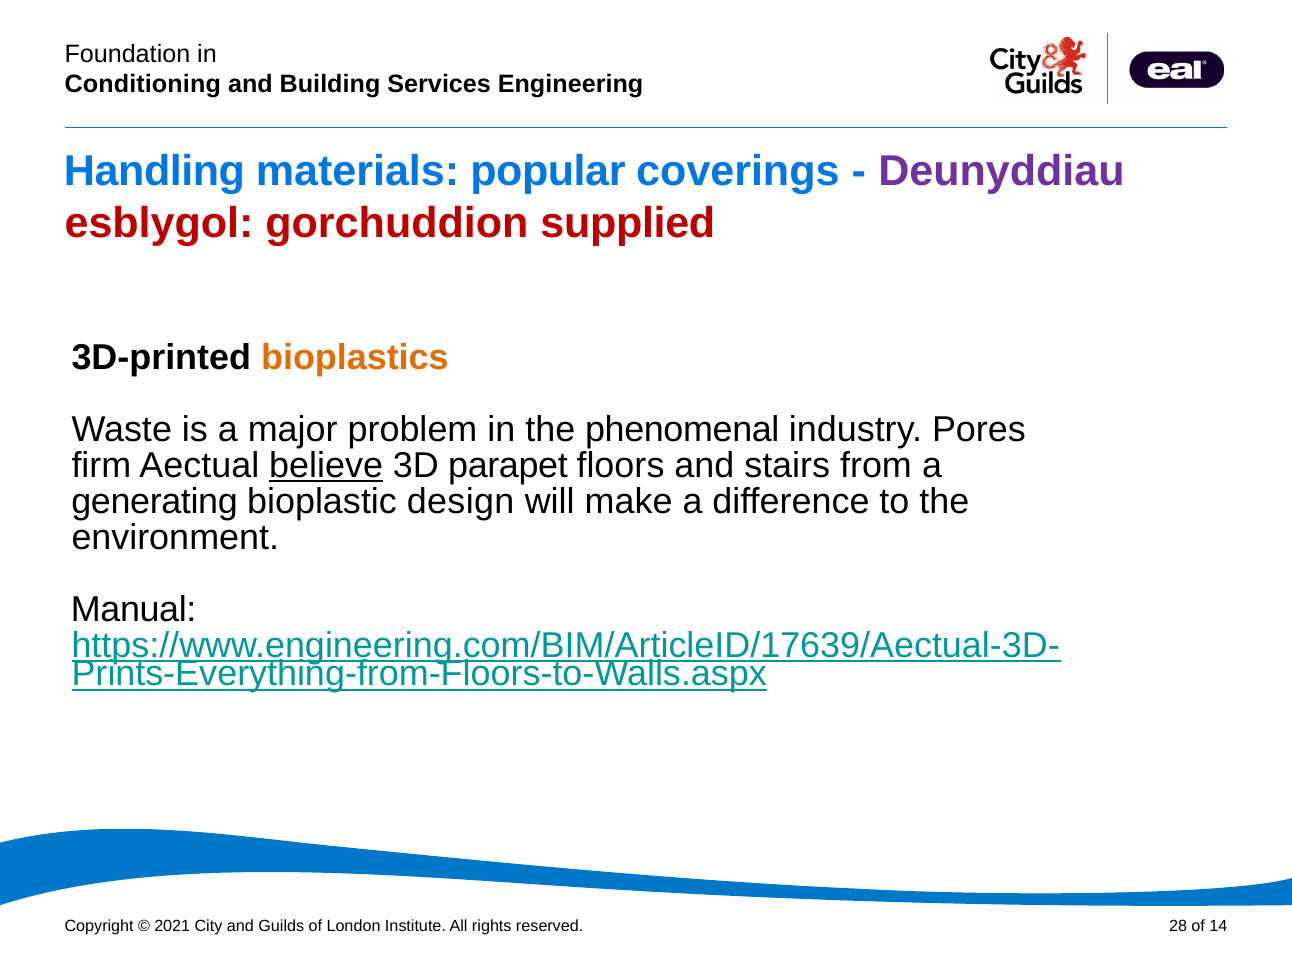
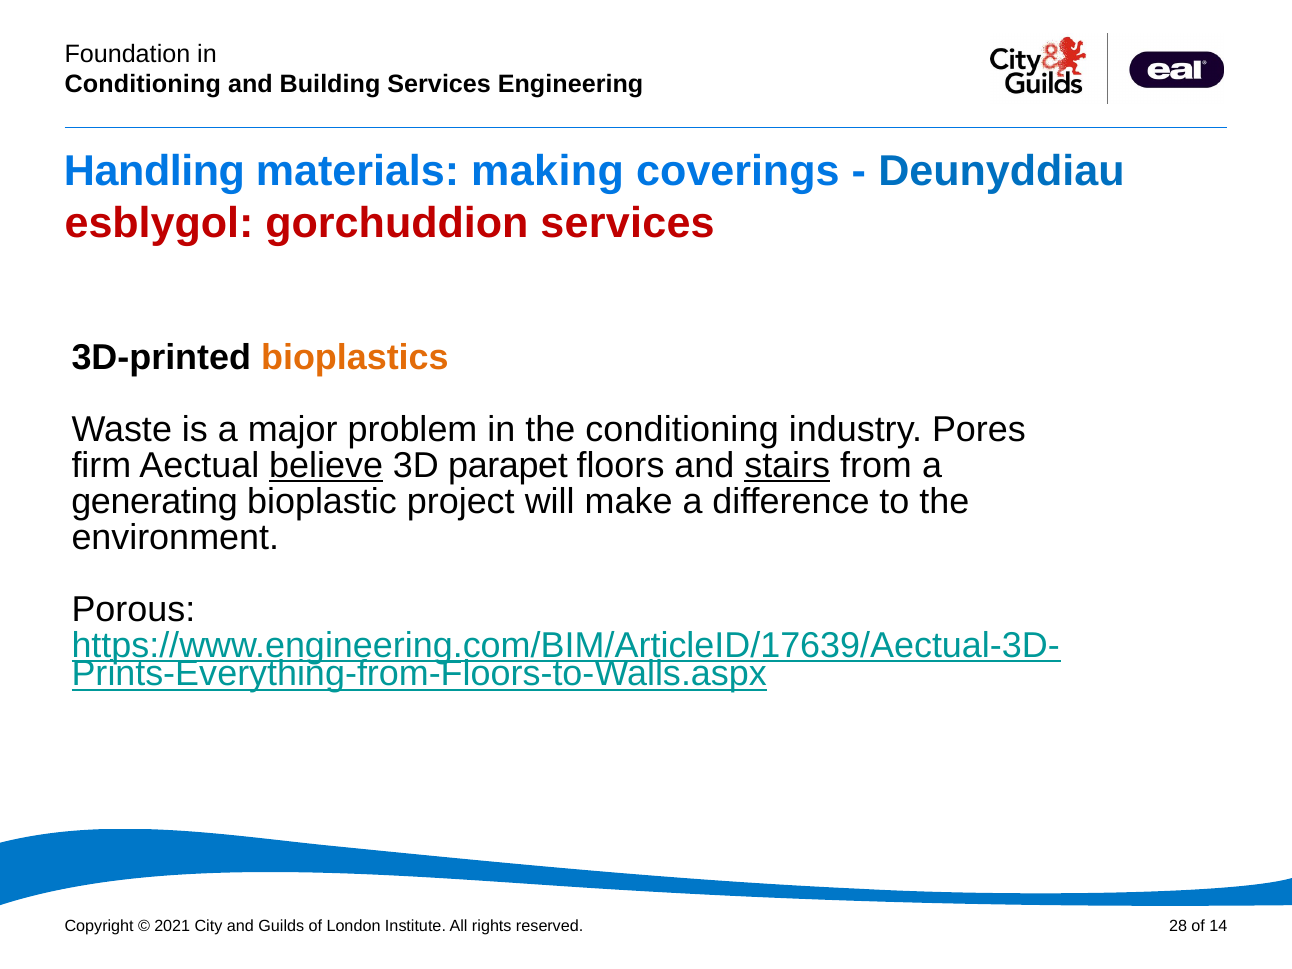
popular: popular -> making (548, 171)
Deunyddiau colour: purple -> blue (1001, 171)
gorchuddion supplied: supplied -> services (628, 223)
the phenomenal: phenomenal -> conditioning (682, 430)
stairs underline: none -> present (787, 466)
design: design -> project (461, 502)
Manual: Manual -> Porous (133, 609)
